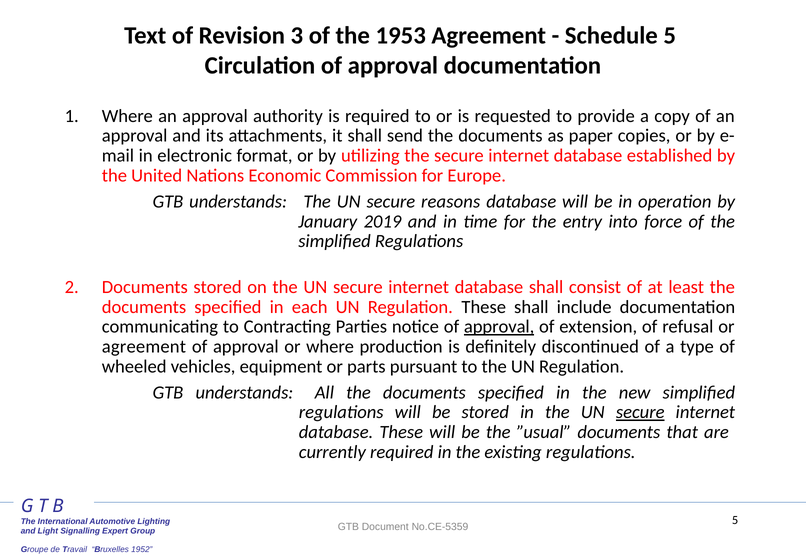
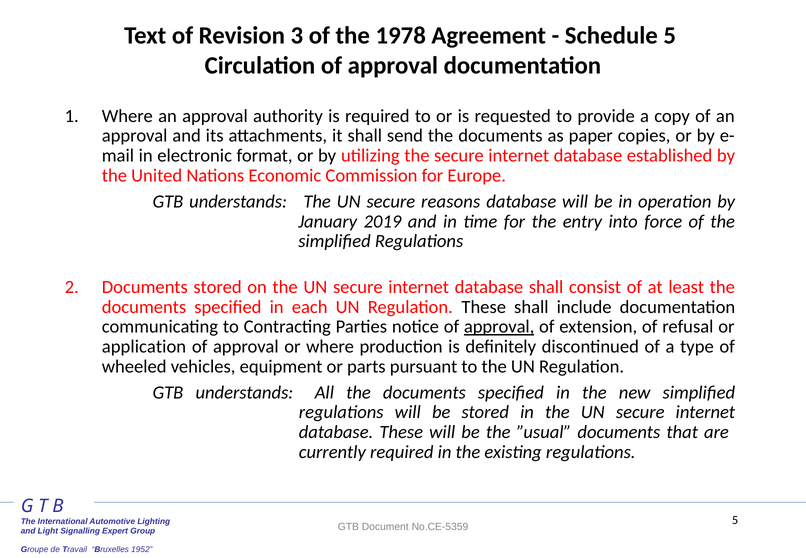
1953: 1953 -> 1978 (401, 36)
agreement: agreement -> application (144, 347)
secure underline: present -> none (640, 412)
